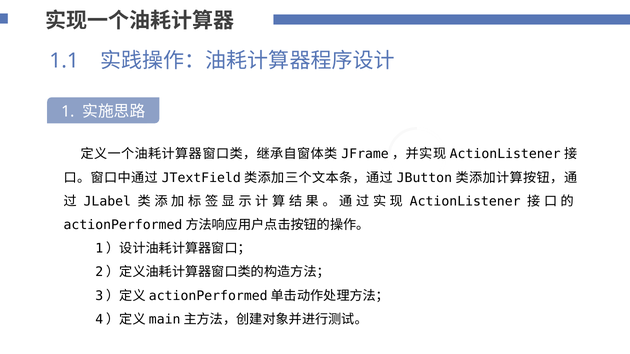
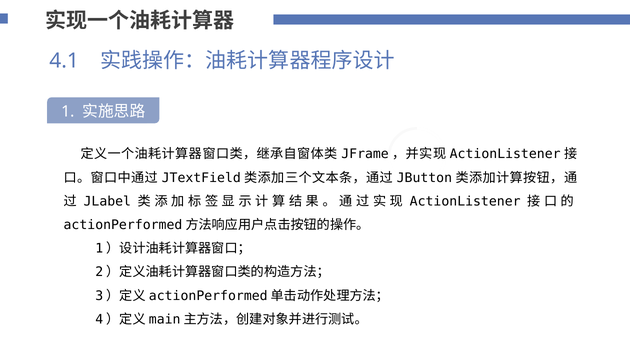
1.1: 1.1 -> 4.1 (64, 61)
